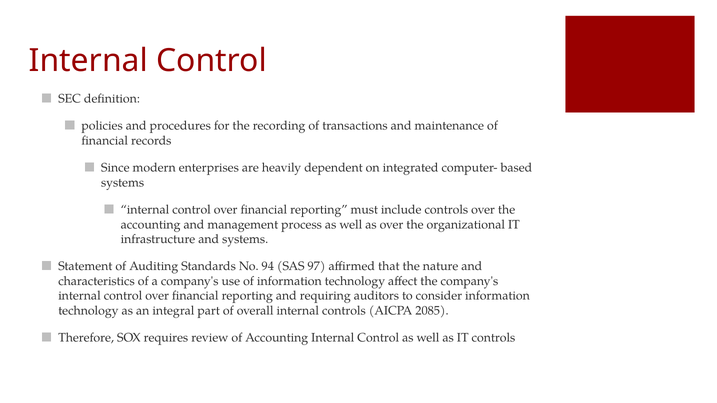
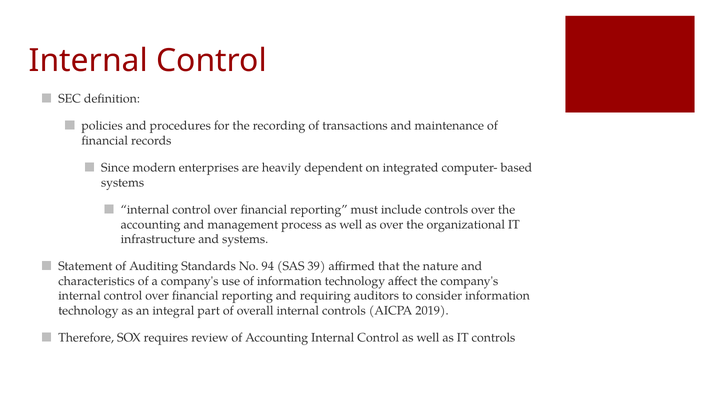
97: 97 -> 39 (317, 267)
2085: 2085 -> 2019 (432, 311)
